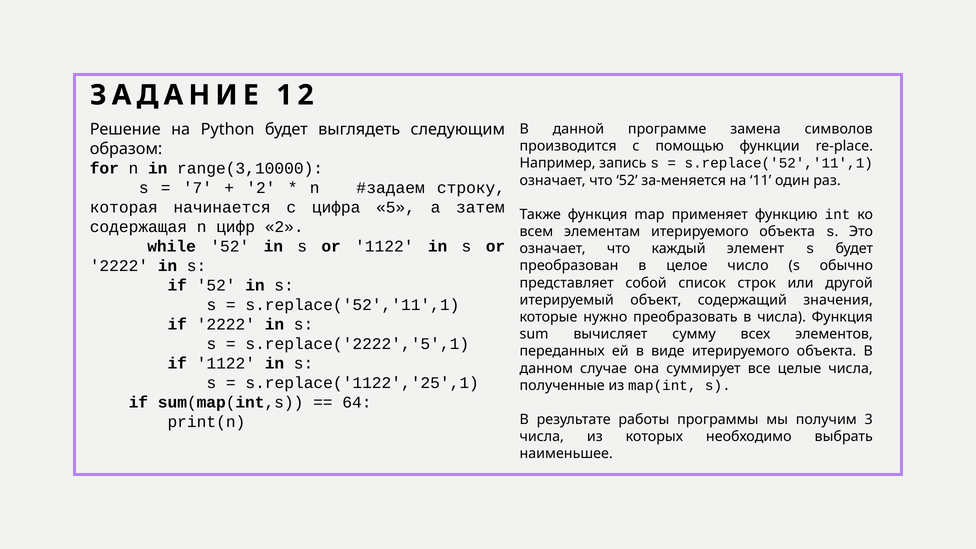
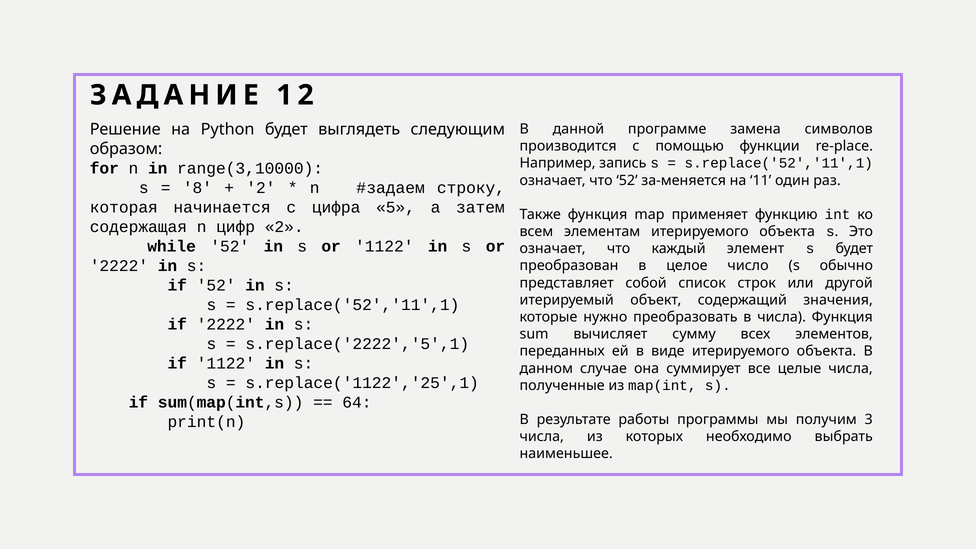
7: 7 -> 8 (197, 188)
